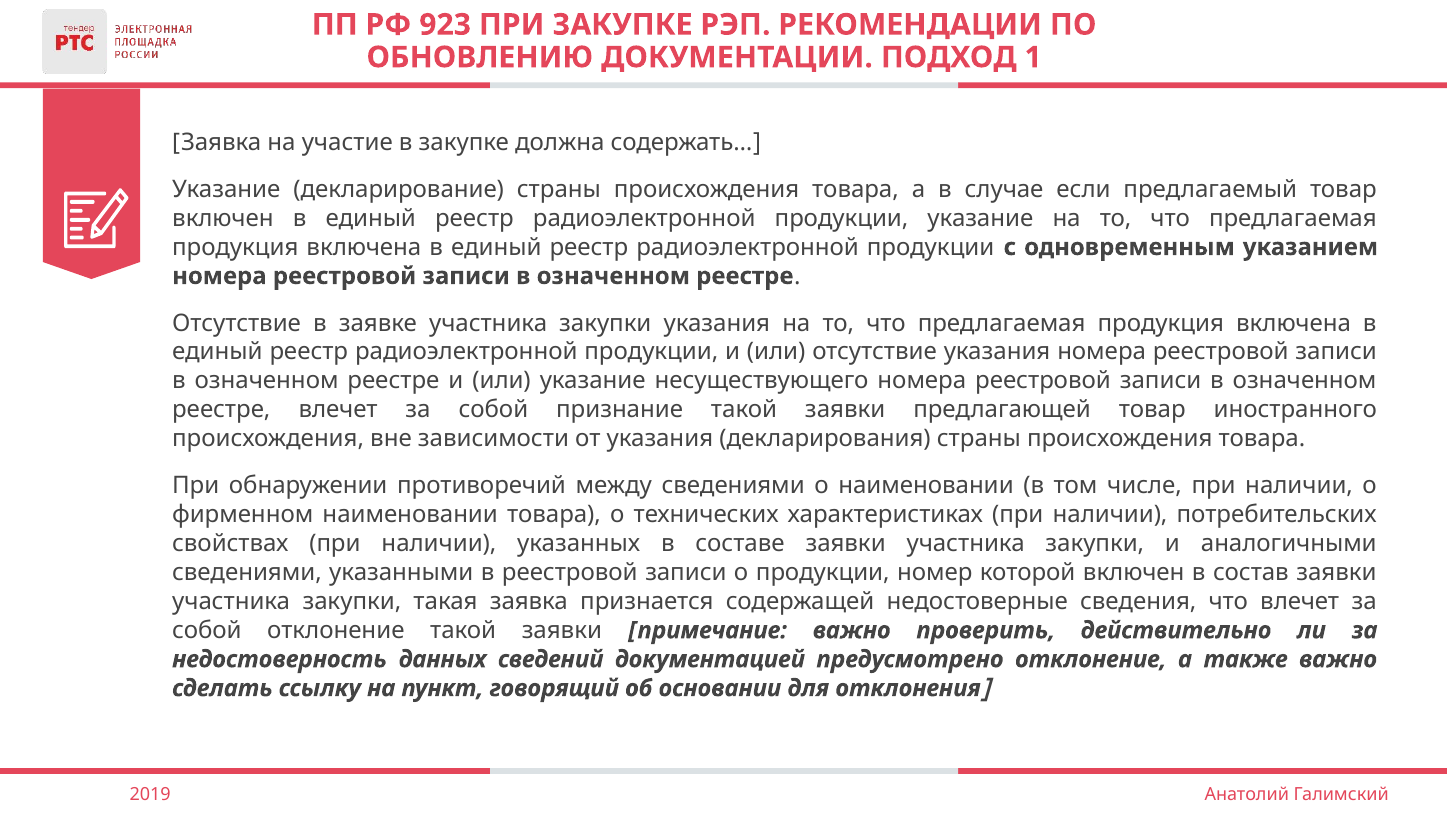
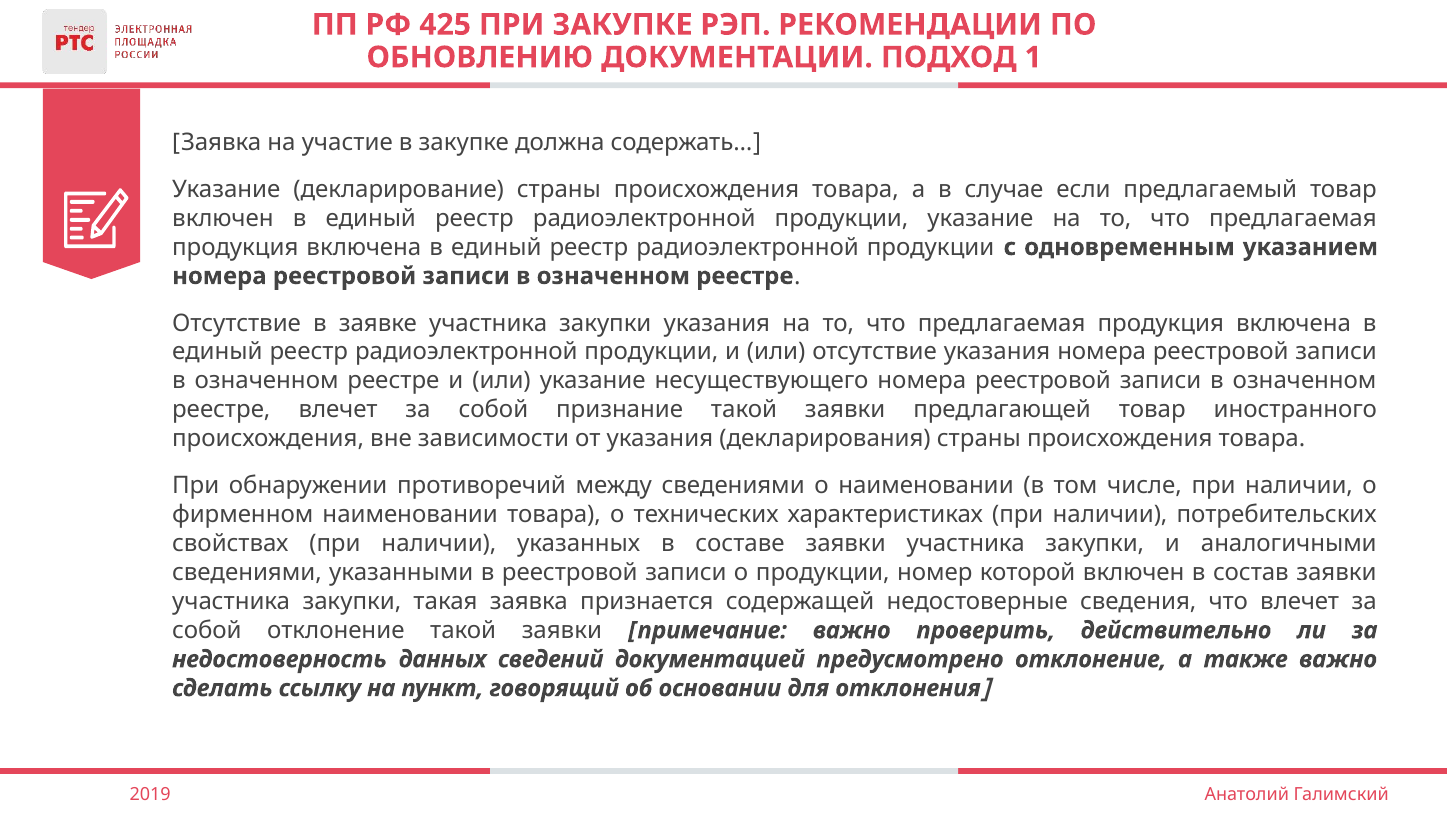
923: 923 -> 425 (445, 25)
